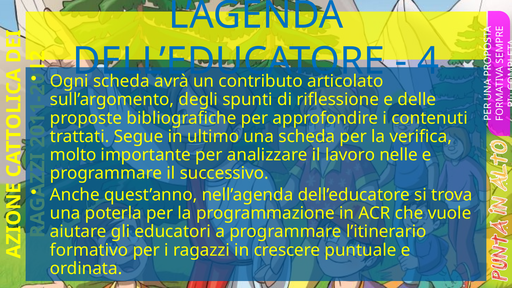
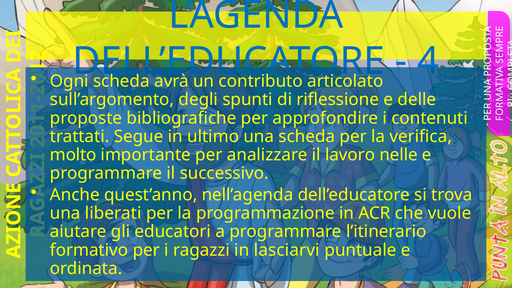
poterla: poterla -> liberati (113, 213)
crescere: crescere -> lasciarvi (287, 250)
